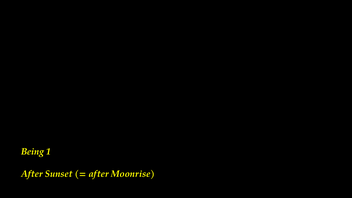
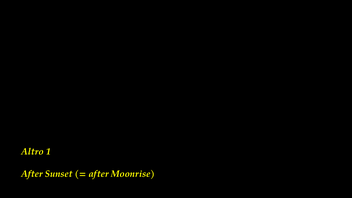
Being: Being -> Altro (32, 152)
